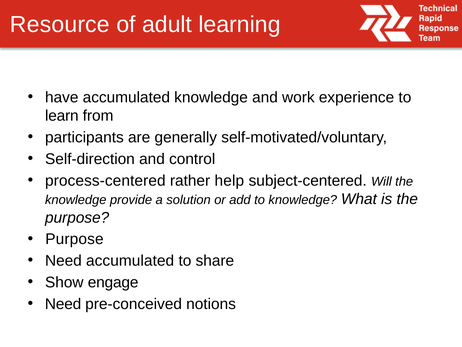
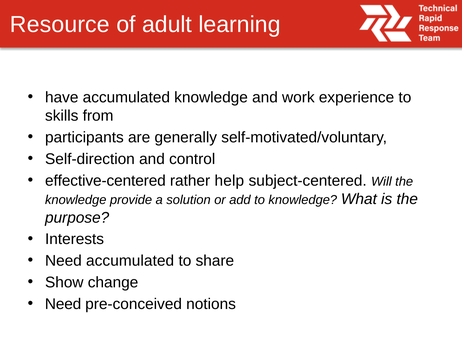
learn: learn -> skills (62, 116)
process-centered: process-centered -> effective-centered (105, 180)
Purpose: Purpose -> Interests (75, 239)
engage: engage -> change (113, 282)
